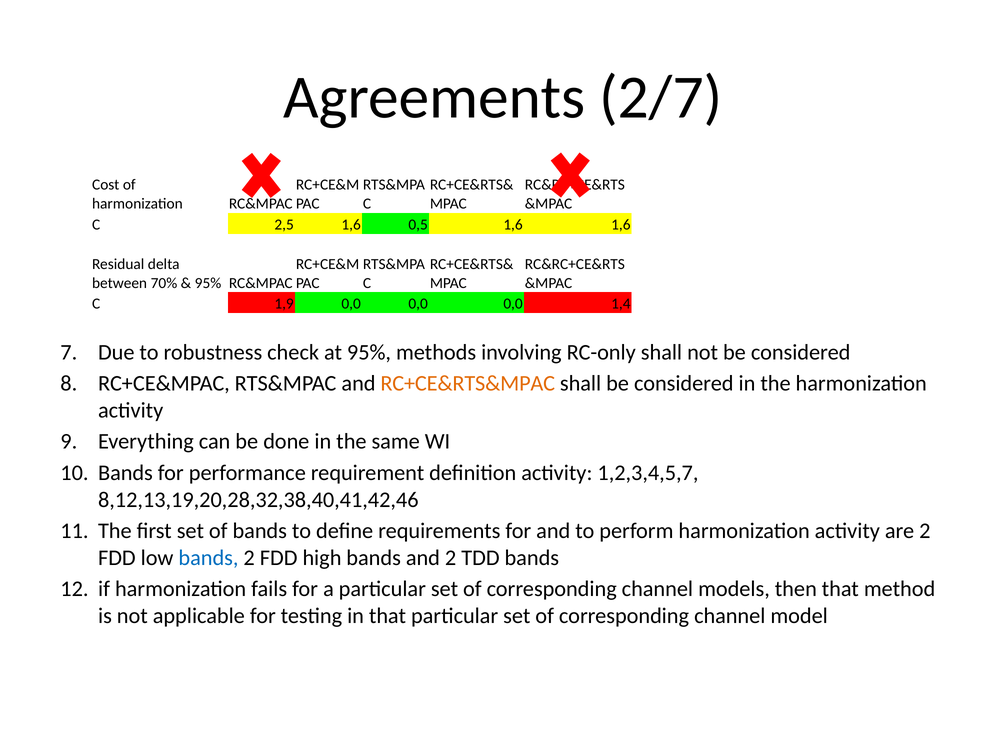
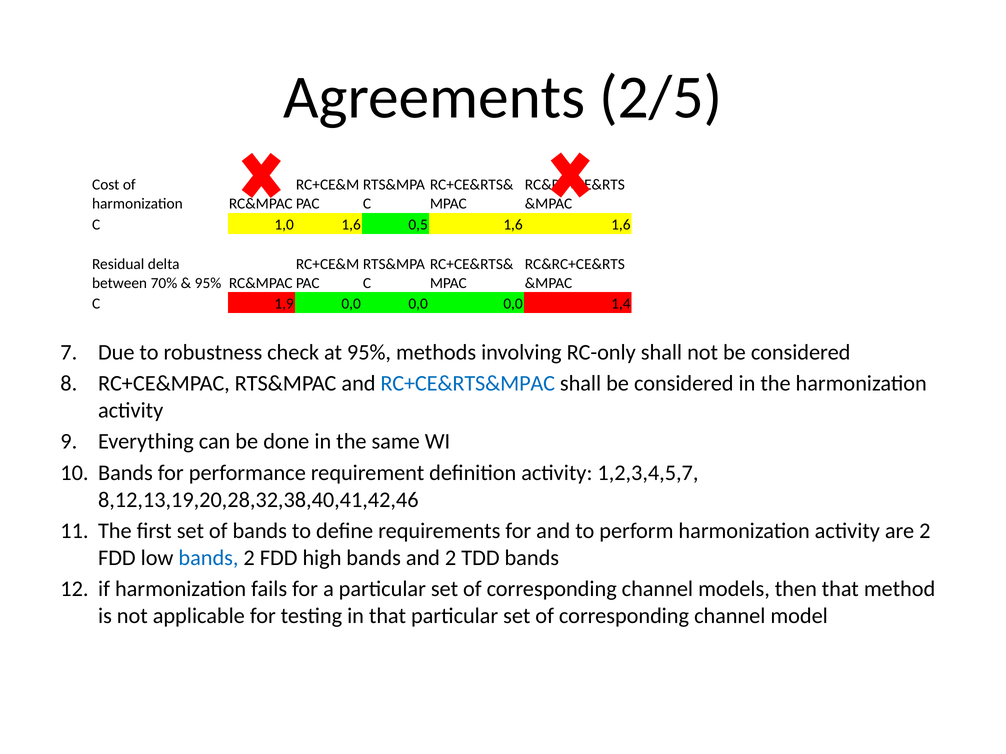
2/7: 2/7 -> 2/5 (661, 97)
2,5: 2,5 -> 1,0 (284, 225)
RC+CE&RTS&MPAC colour: orange -> blue (468, 384)
